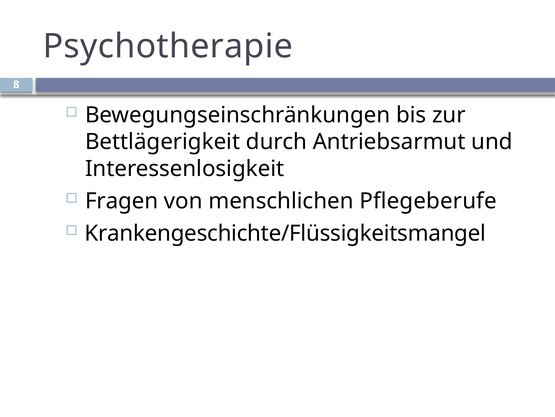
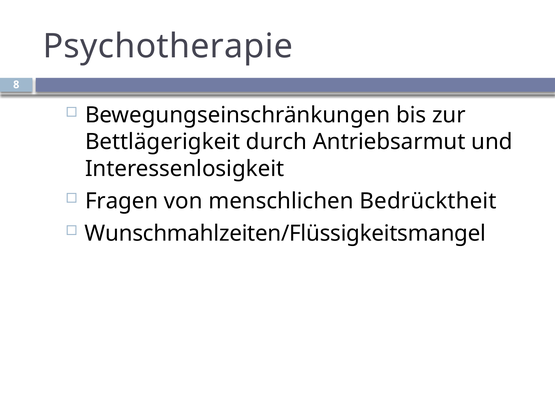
Pflegeberufe: Pflegeberufe -> Bedrücktheit (428, 201)
Krankengeschichte/Flüssigkeitsmangel: Krankengeschichte/Flüssigkeitsmangel -> Wunschmahlzeiten/Flüssigkeitsmangel (285, 233)
